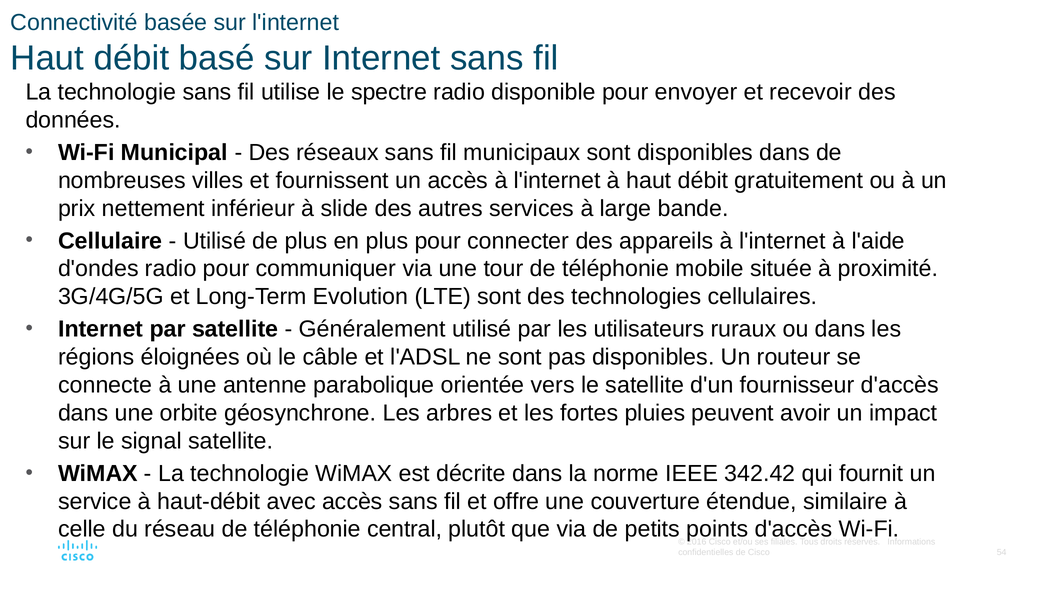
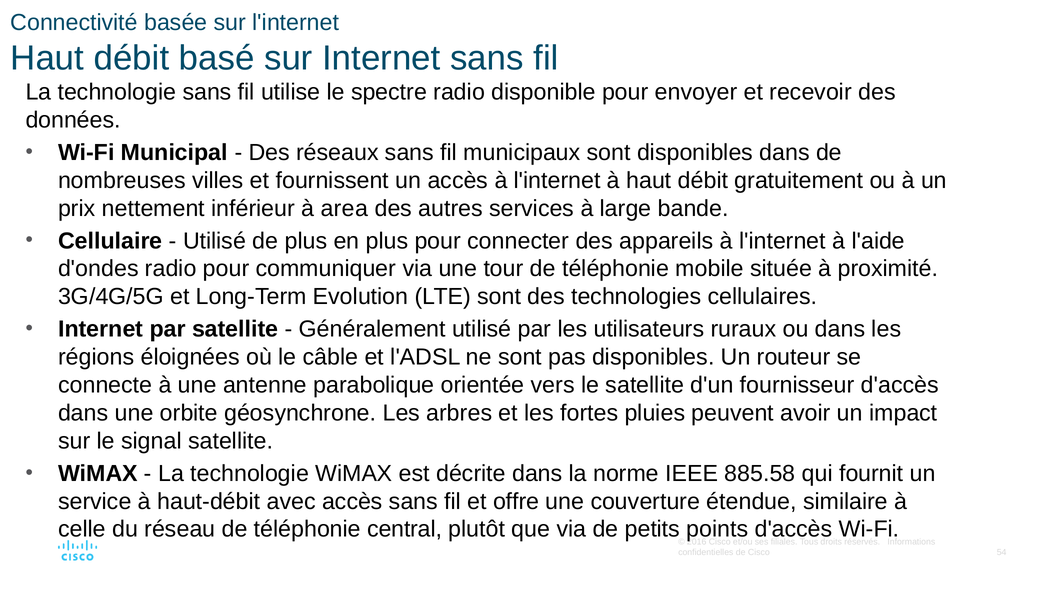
slide: slide -> area (344, 208)
342.42: 342.42 -> 885.58 (760, 473)
